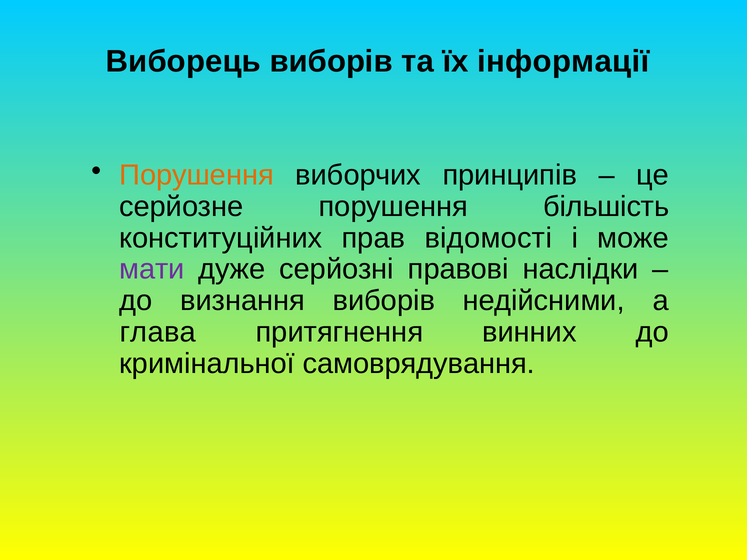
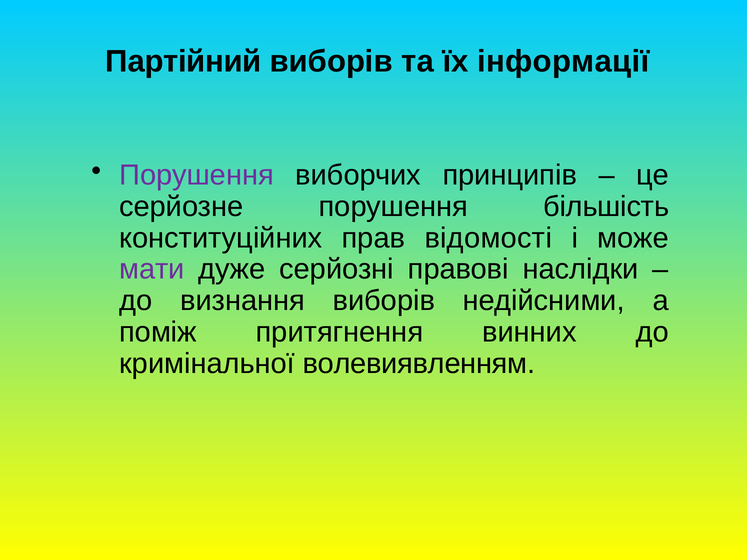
Виборець: Виборець -> Партійний (184, 62)
Порушення colour: orange -> purple (197, 175)
глава: глава -> поміж (158, 332)
самоврядування: самоврядування -> волевиявленням (419, 364)
